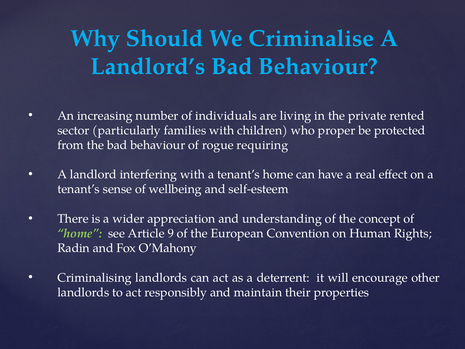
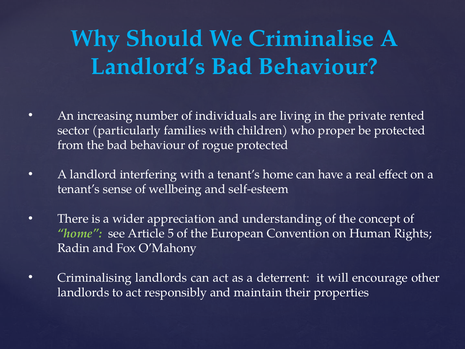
rogue requiring: requiring -> protected (262, 145)
9: 9 -> 5 (171, 233)
